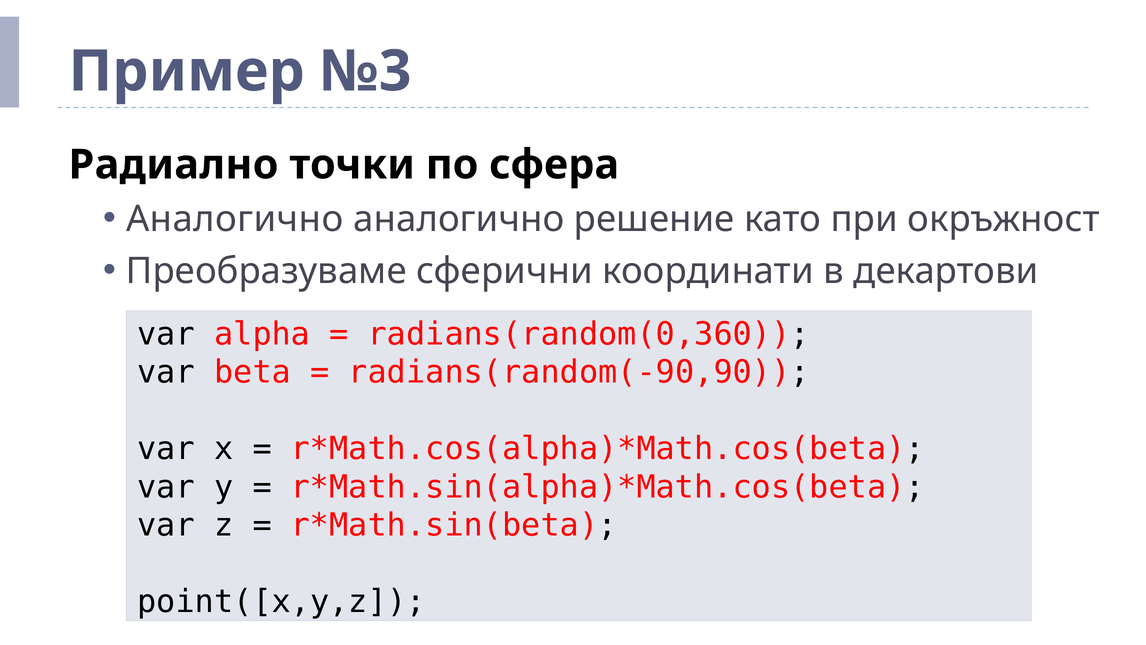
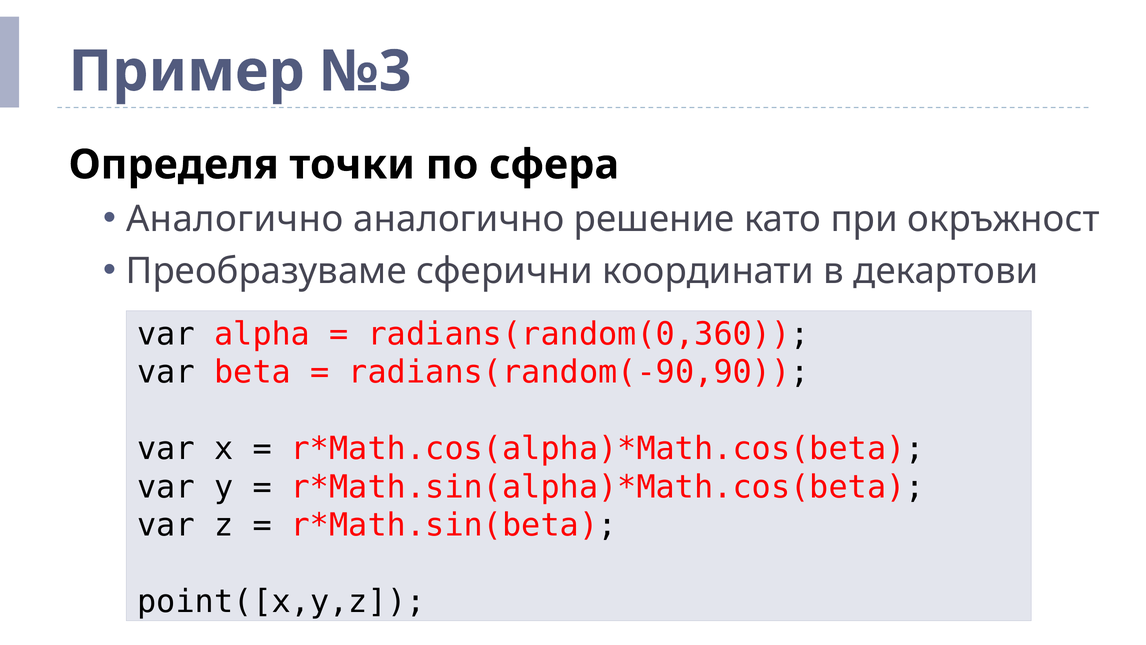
Радиално: Радиално -> Определя (174, 165)
